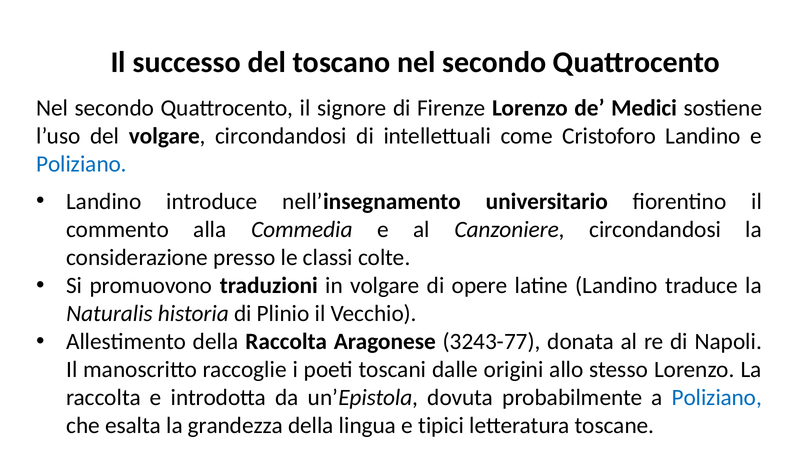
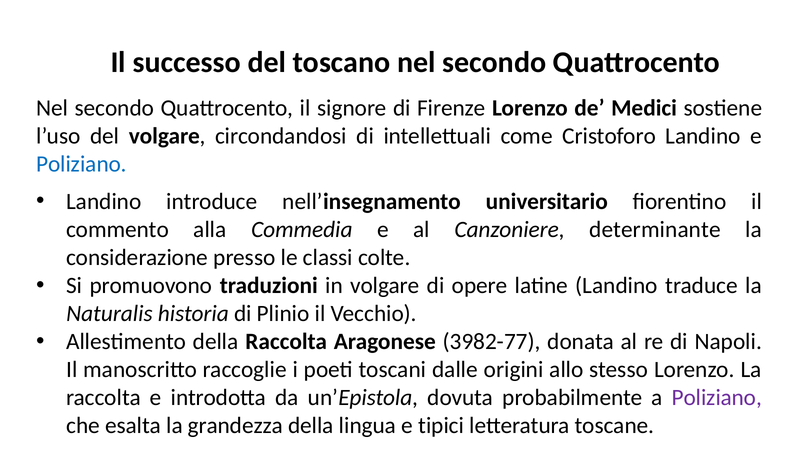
Canzoniere circondandosi: circondandosi -> determinante (655, 230)
3243-77: 3243-77 -> 3982-77 (492, 342)
Poliziano colour: blue -> purple (717, 398)
